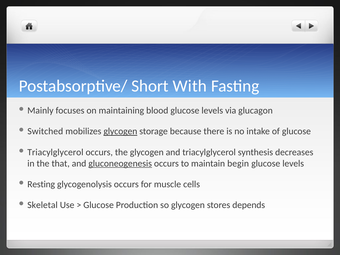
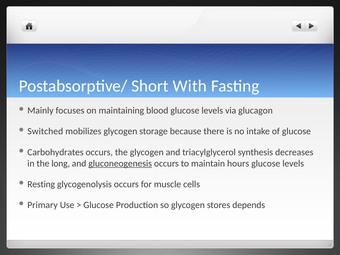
glycogen underline: present -> none (120, 131)
Triacylglycerol: Triacylglycerol -> Carbohydrates (55, 152)
that: that -> long (61, 163)
begin: begin -> hours (238, 163)
Skeletal: Skeletal -> Primary (43, 205)
